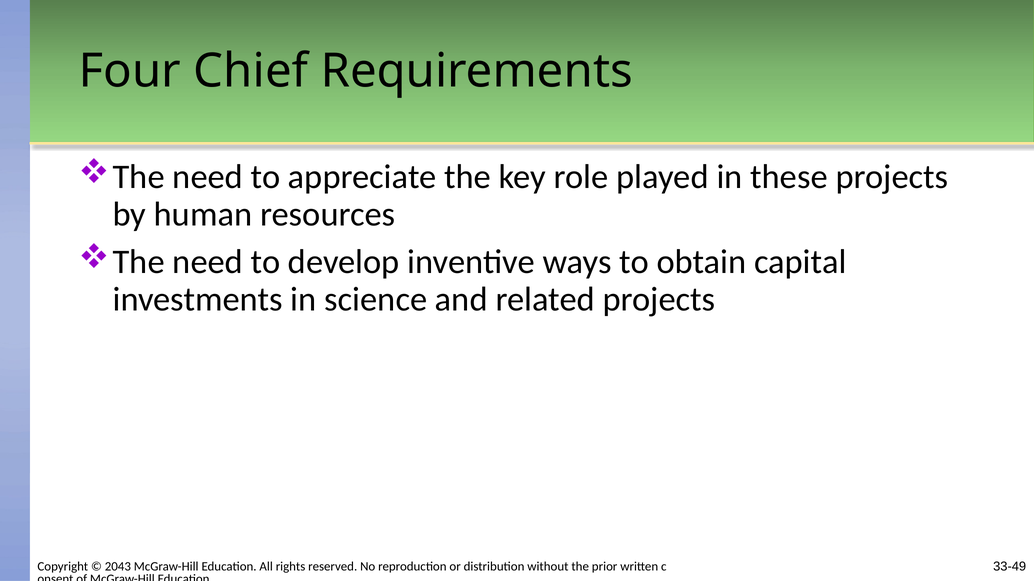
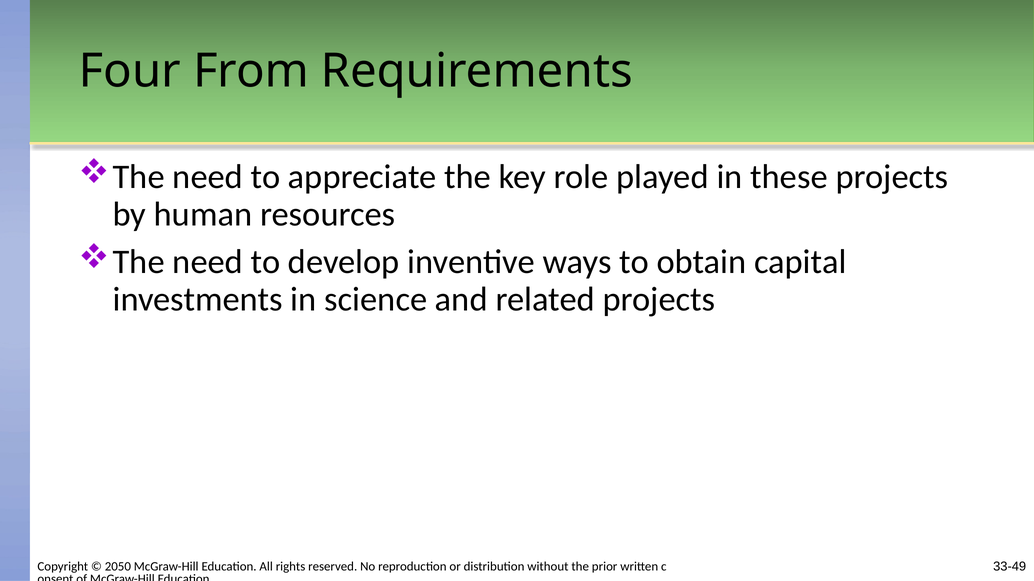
Chief: Chief -> From (251, 71)
2043: 2043 -> 2050 (118, 567)
